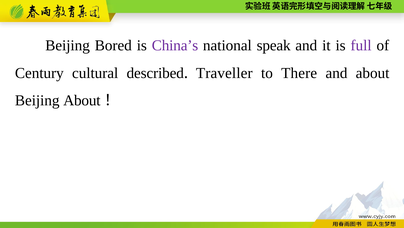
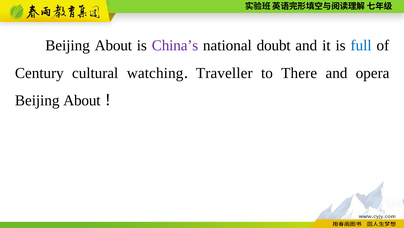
Bored: Bored -> About (113, 45)
speak: speak -> doubt (274, 45)
full colour: purple -> blue (361, 45)
described: described -> watching (155, 73)
and about: about -> opera (373, 73)
